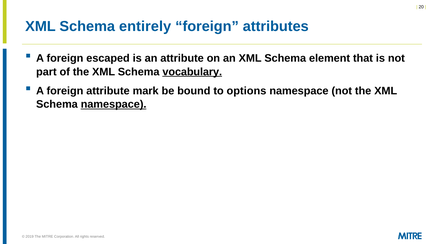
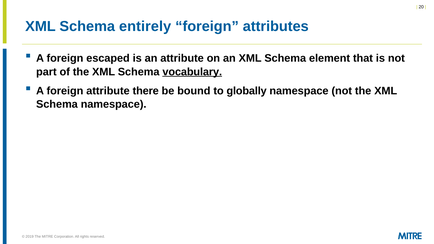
mark: mark -> there (146, 91)
options: options -> globally (247, 91)
namespace underline: present -> none (114, 104)
